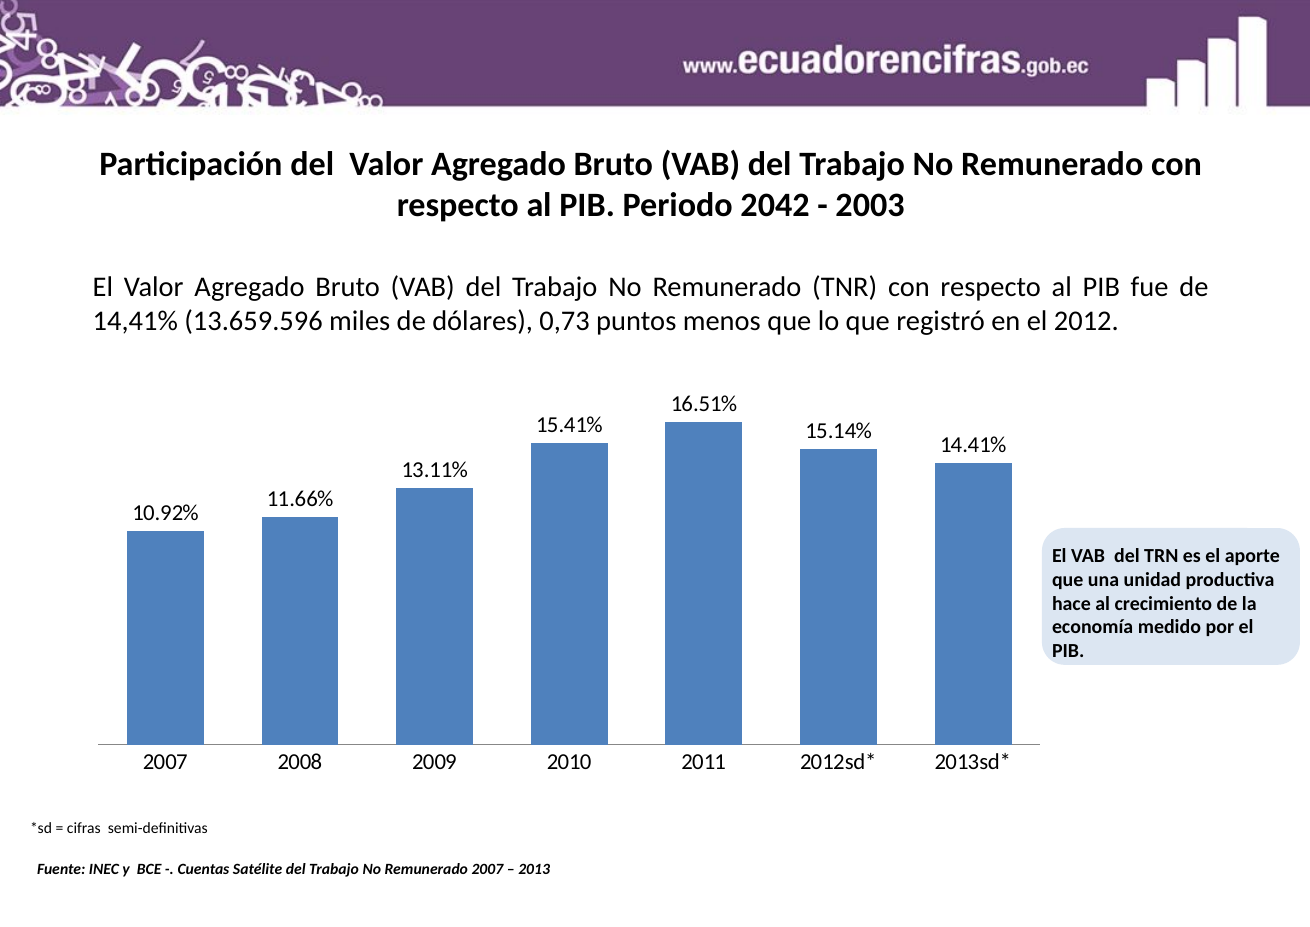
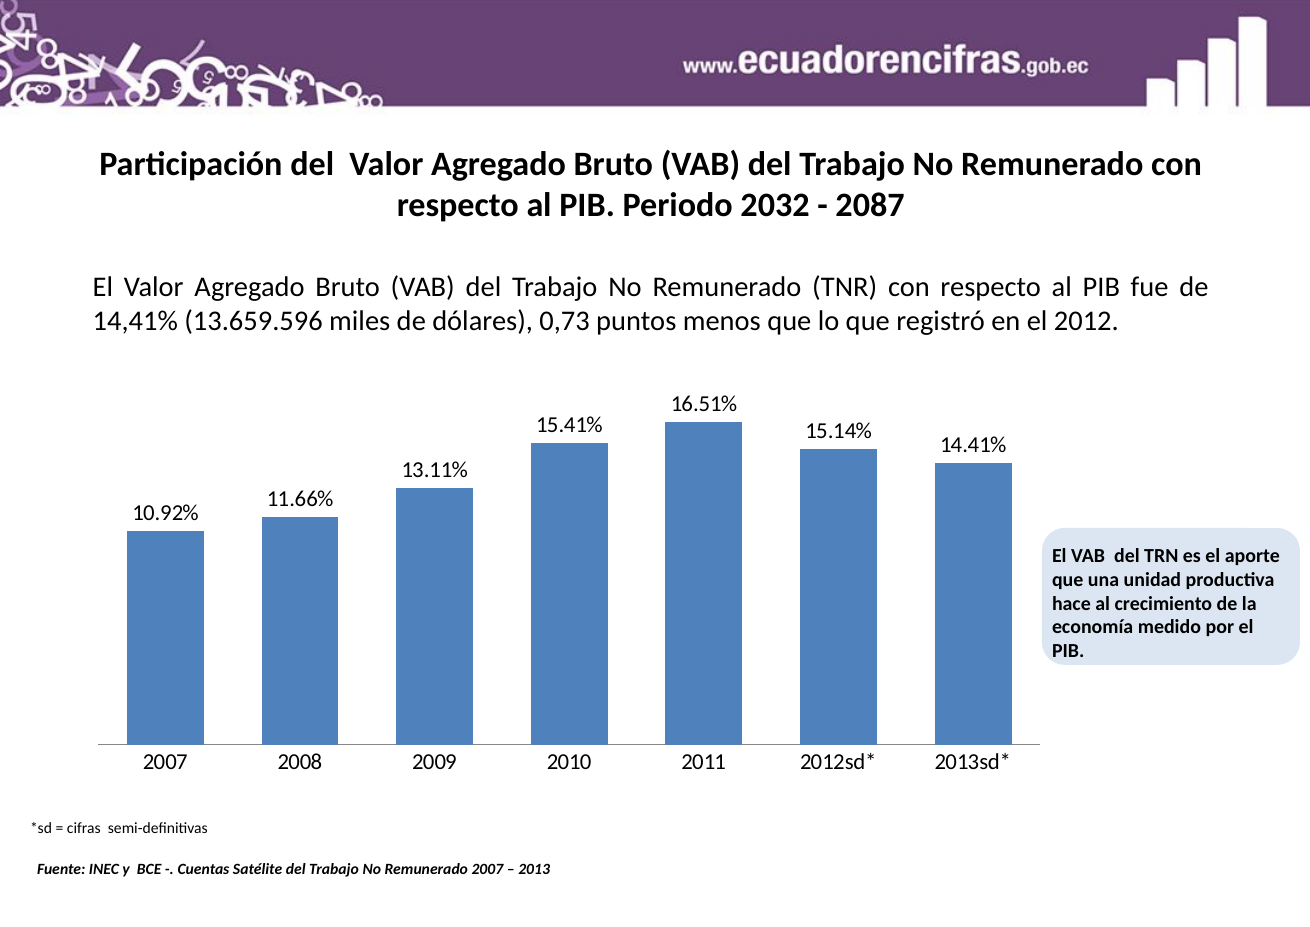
2042: 2042 -> 2032 (775, 206)
2003: 2003 -> 2087 (870, 206)
